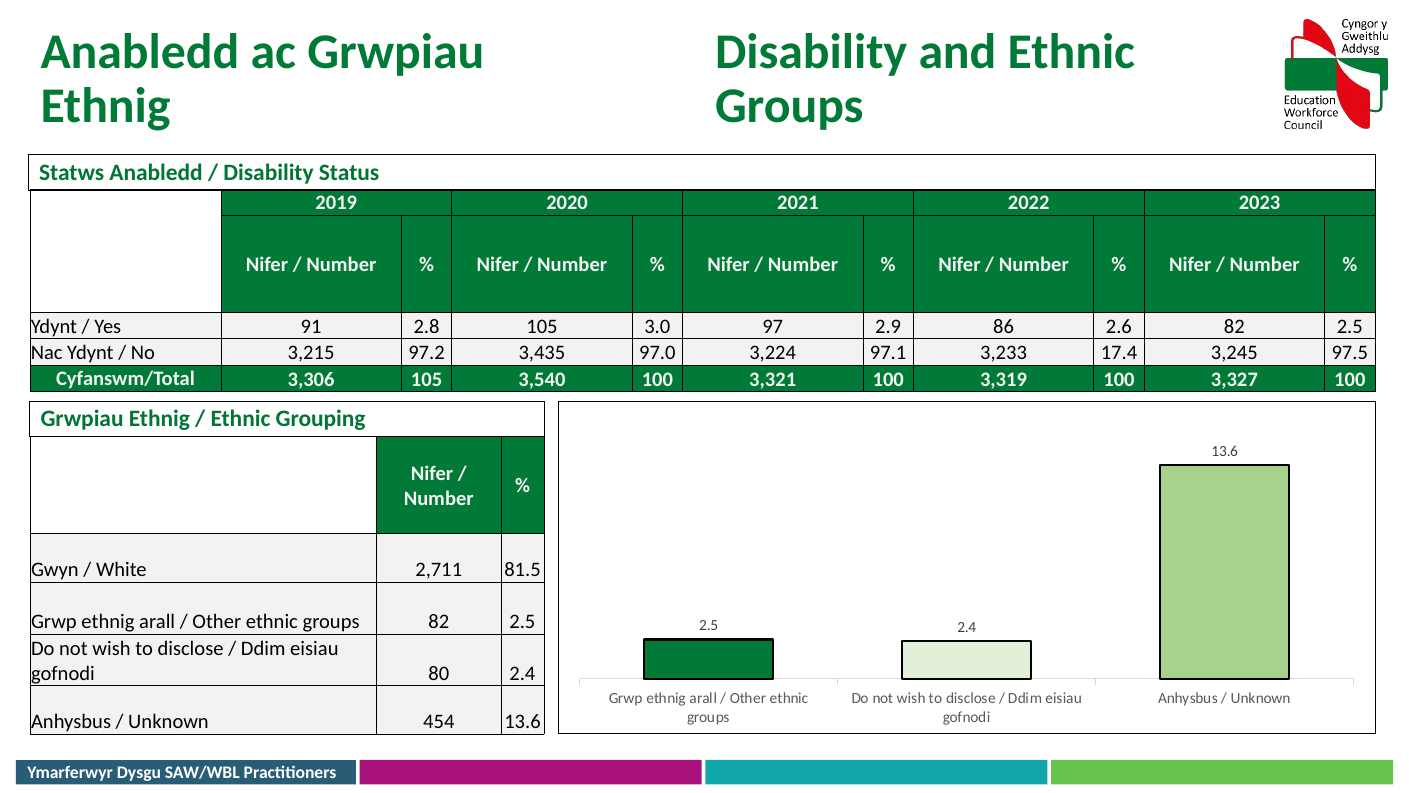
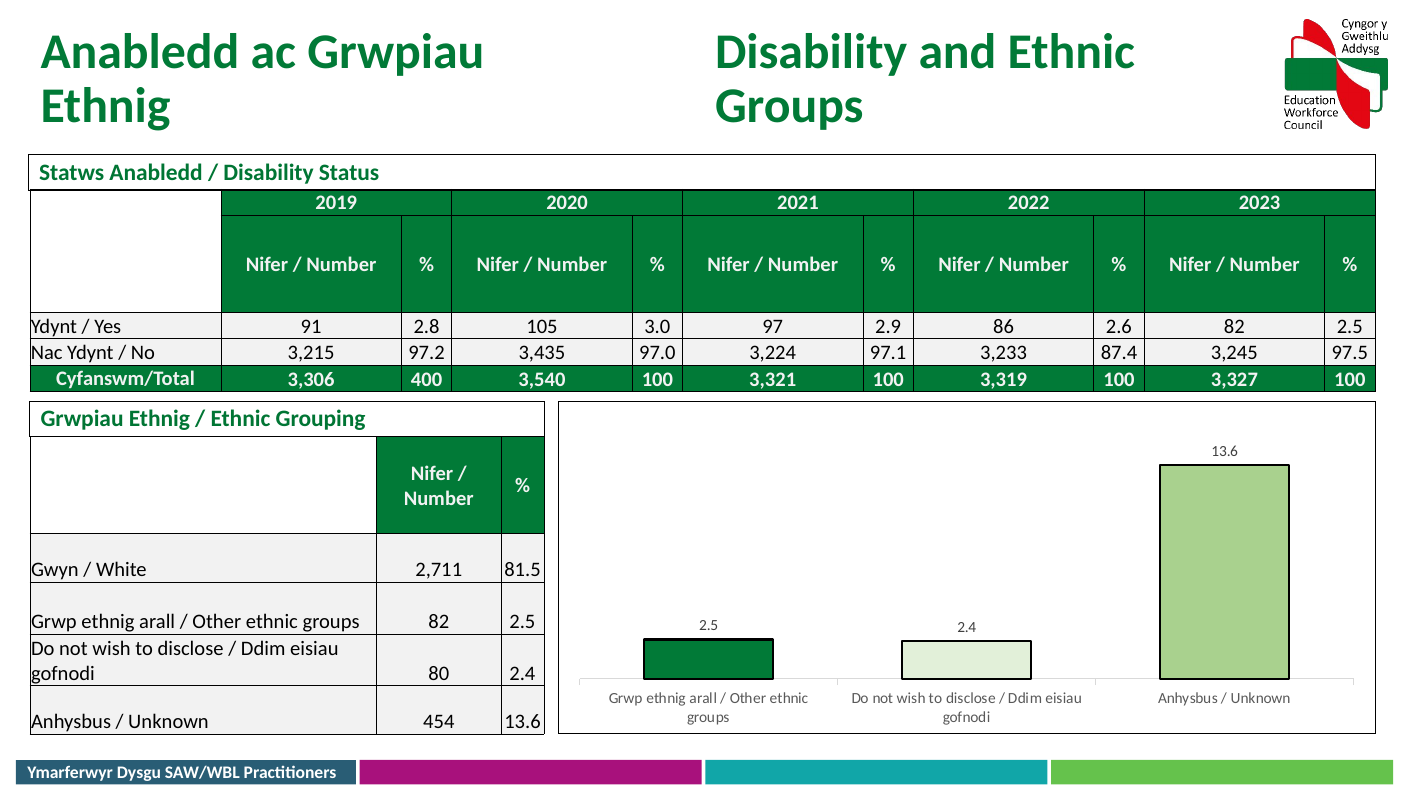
17.4: 17.4 -> 87.4 (1119, 353)
3,306 105: 105 -> 400 (427, 379)
